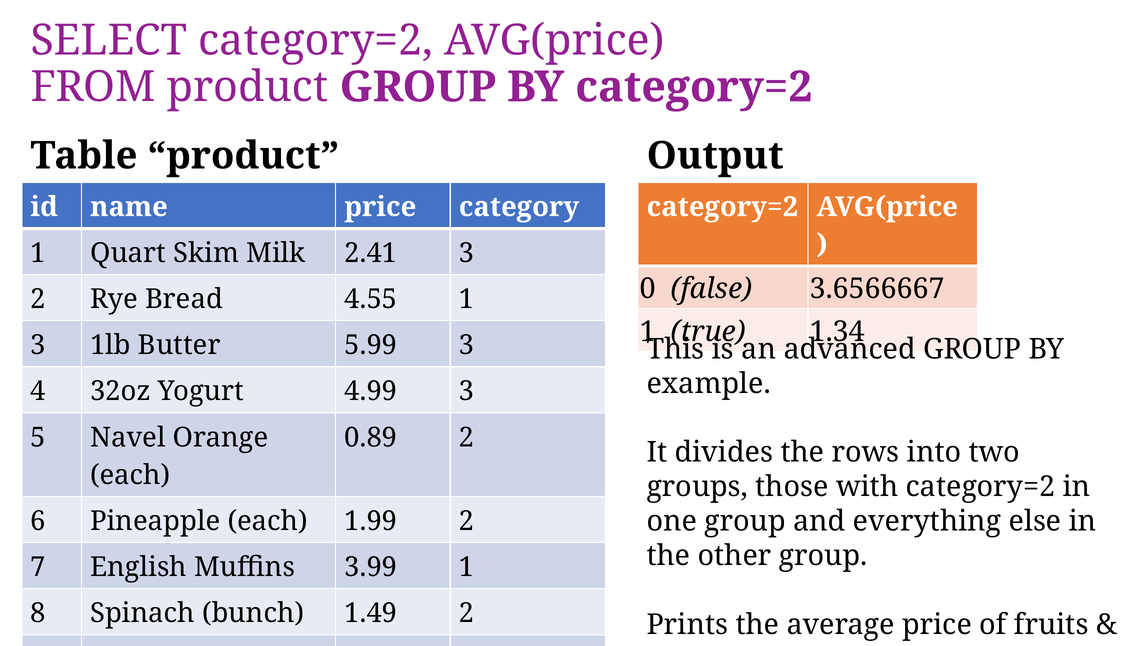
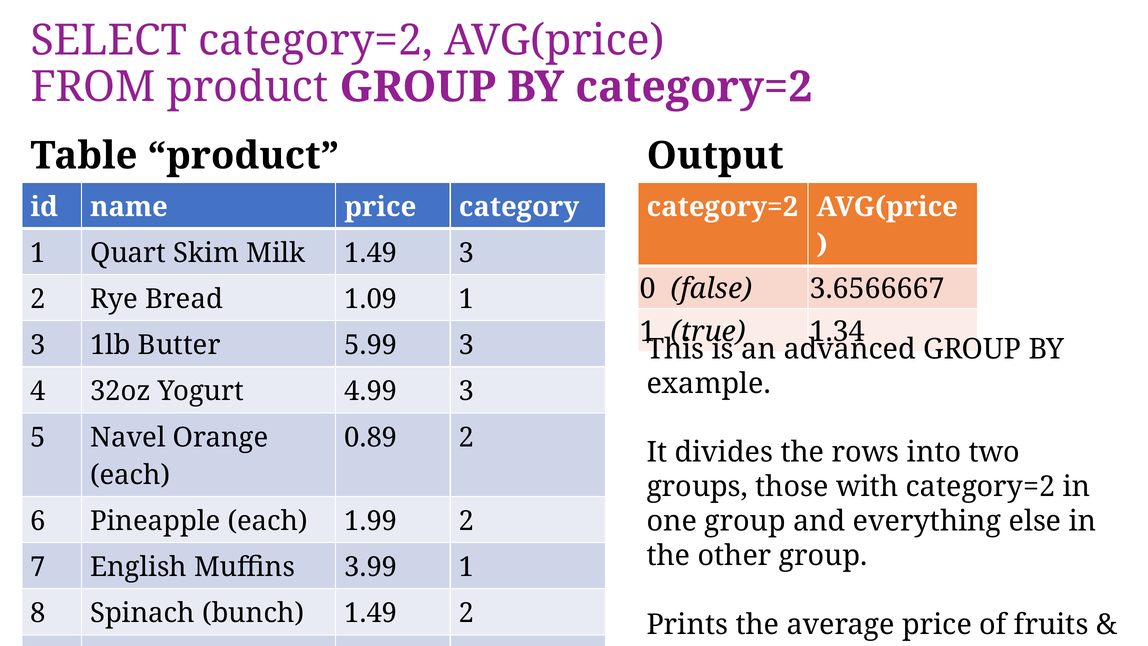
Milk 2.41: 2.41 -> 1.49 (371, 253)
4.55: 4.55 -> 1.09 (371, 299)
